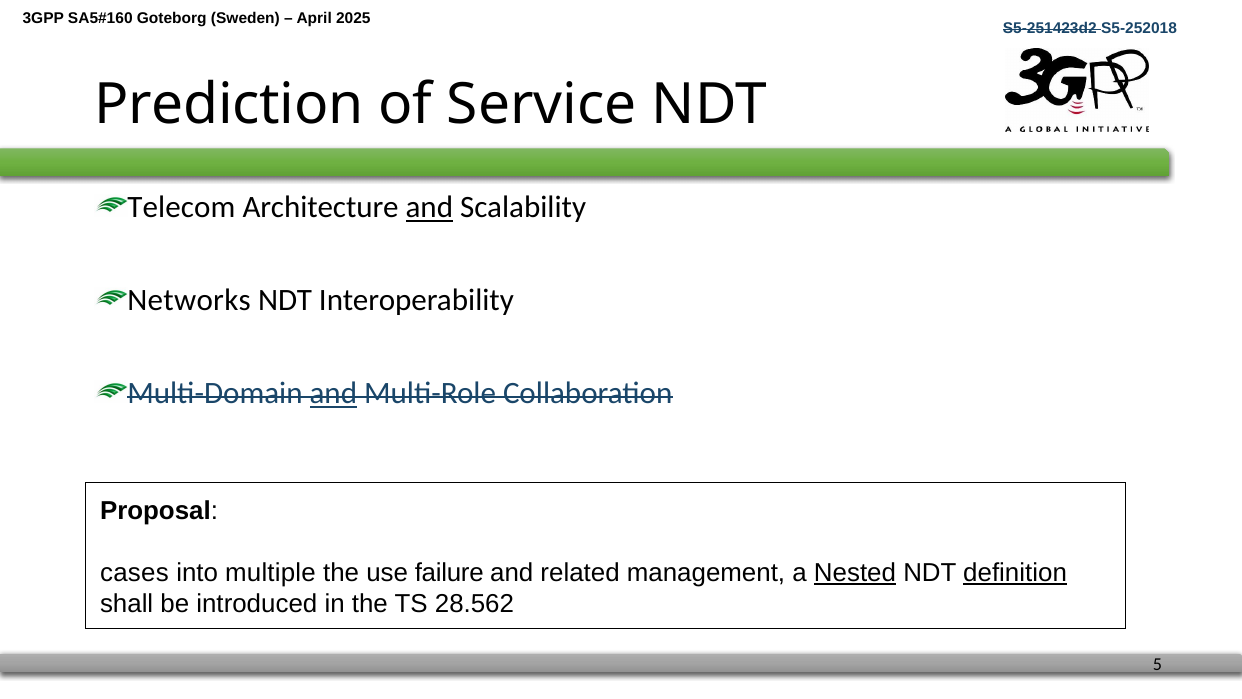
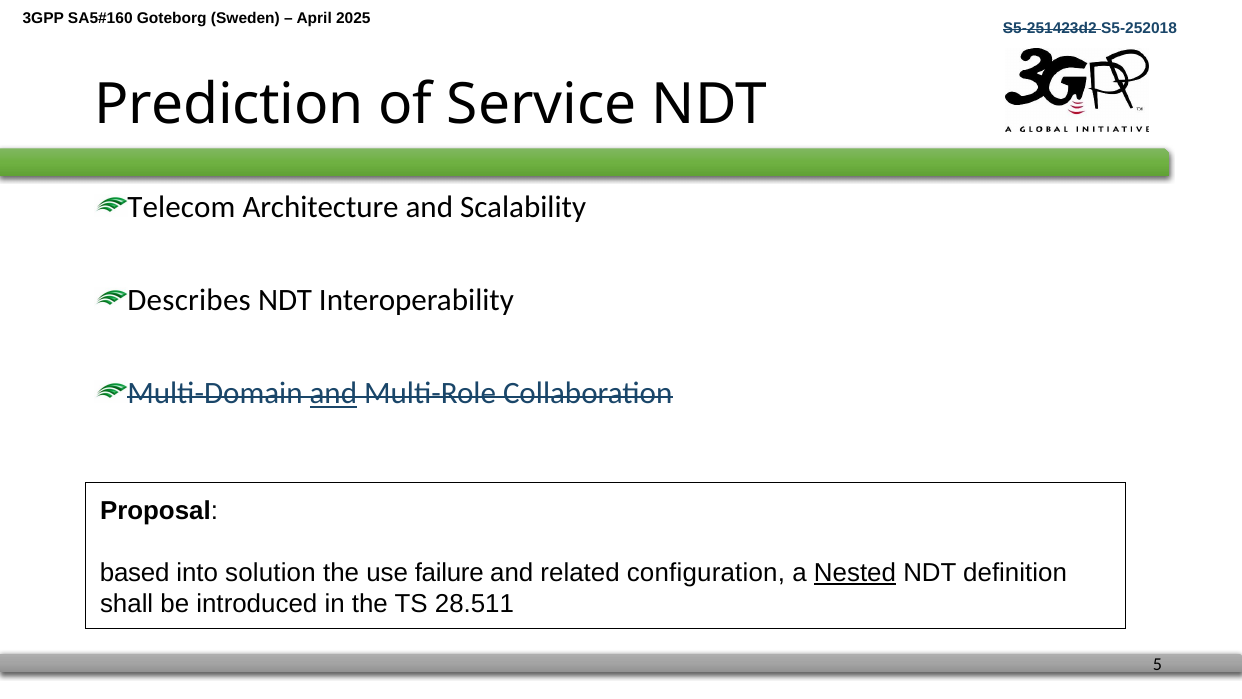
and underline: present -> none (429, 207)
Networks: Networks -> Describes (189, 300)
cases: cases -> based (135, 573)
multiple: multiple -> solution (270, 573)
management: management -> configuration (706, 573)
definition underline: present -> none (1015, 573)
28.562: 28.562 -> 28.511 (474, 604)
